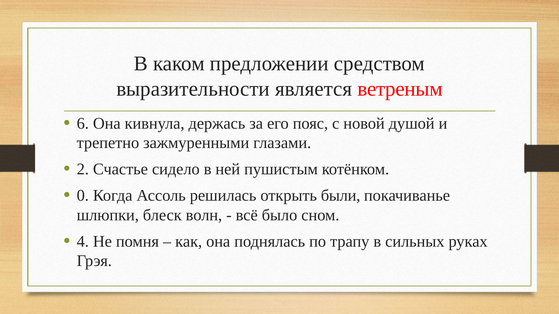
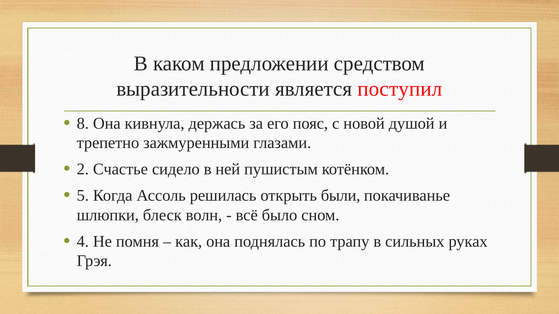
ветреным: ветреным -> поступил (400, 89)
6: 6 -> 8 (83, 124)
0: 0 -> 5 (83, 196)
